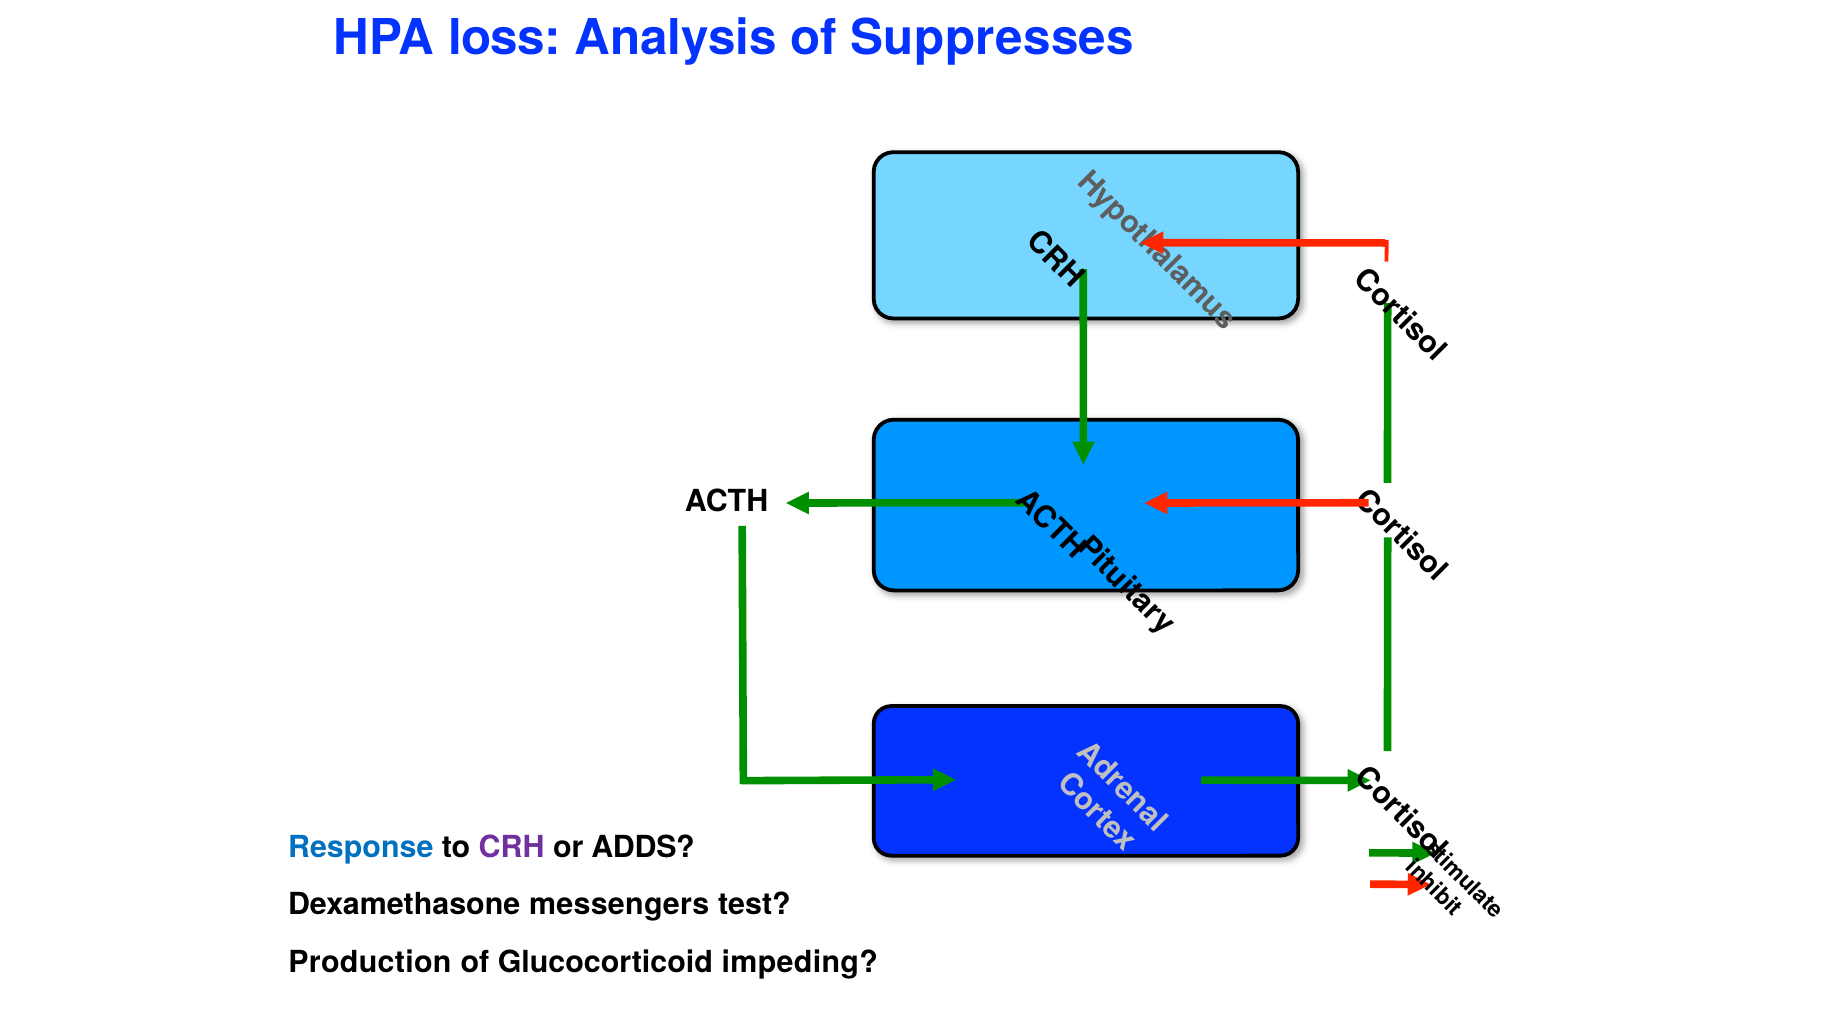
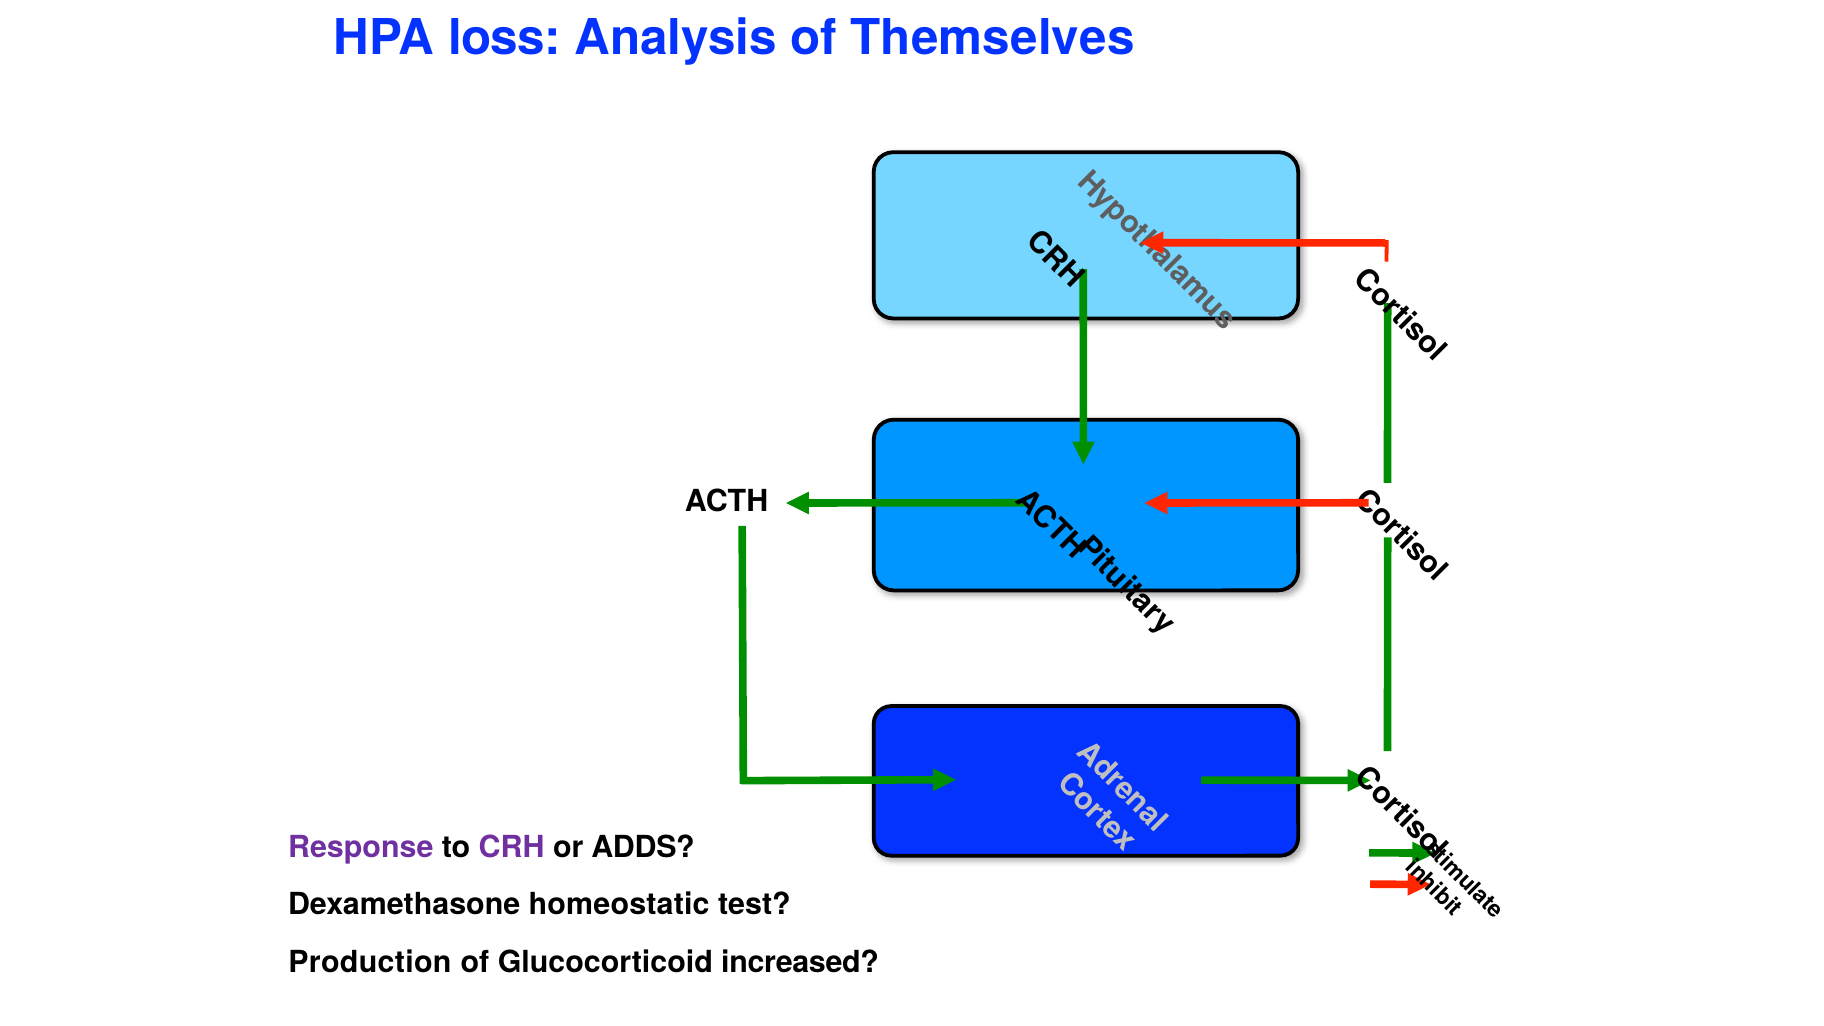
Suppresses: Suppresses -> Themselves (993, 38)
Response colour: blue -> purple (361, 847)
messengers: messengers -> homeostatic (619, 905)
impeding: impeding -> increased (800, 962)
